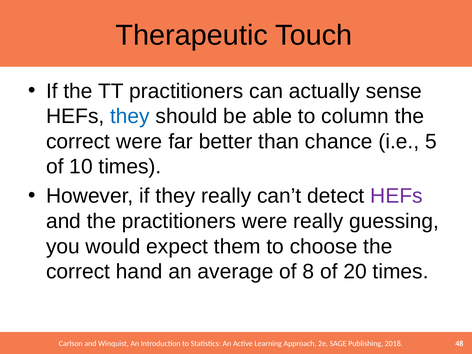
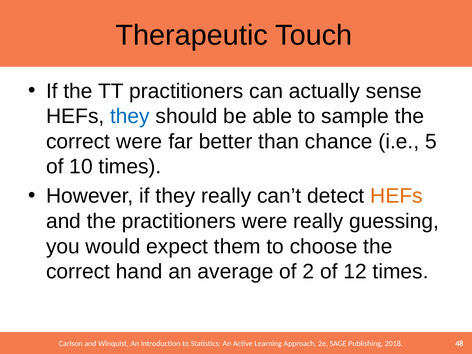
column: column -> sample (355, 116)
HEFs colour: purple -> orange (396, 196)
8: 8 -> 2 (308, 272)
20: 20 -> 12 (355, 272)
